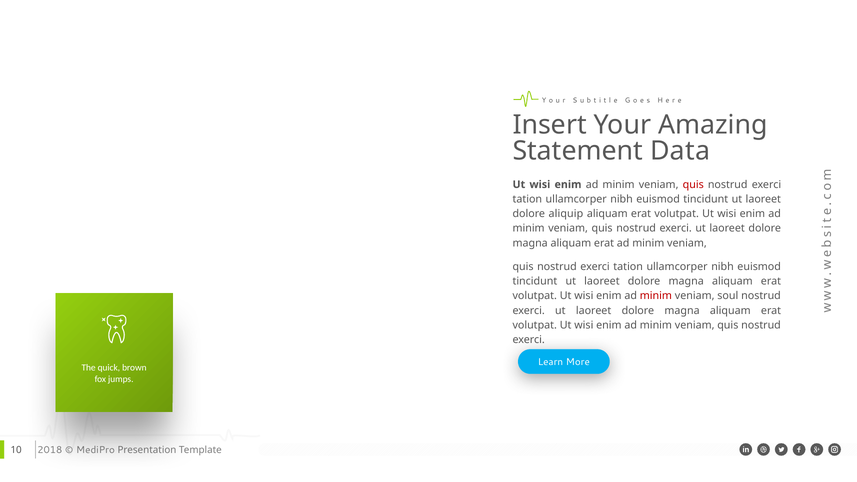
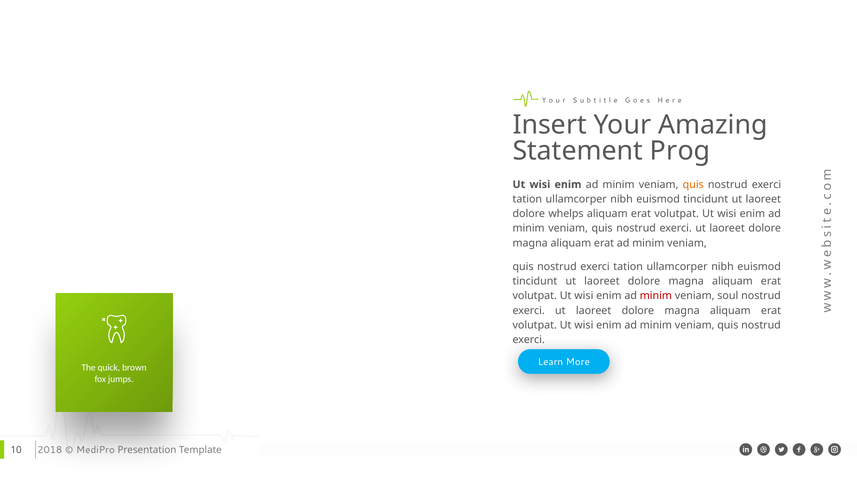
Data: Data -> Prog (680, 151)
quis colour: red -> orange (693, 185)
aliquip: aliquip -> whelps (566, 214)
